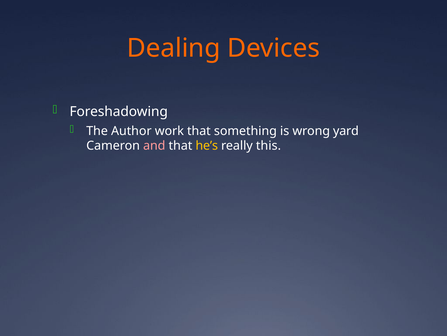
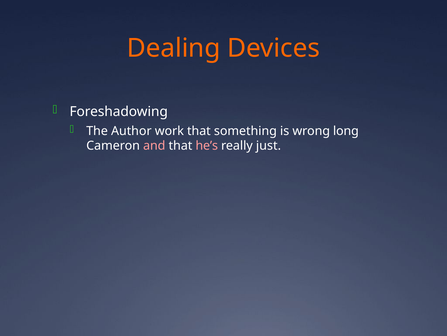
yard: yard -> long (346, 131)
he’s colour: yellow -> pink (207, 146)
this: this -> just (268, 146)
